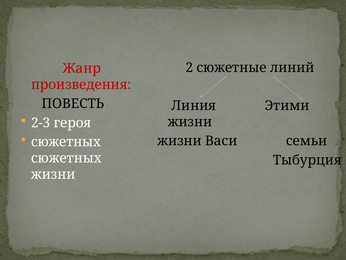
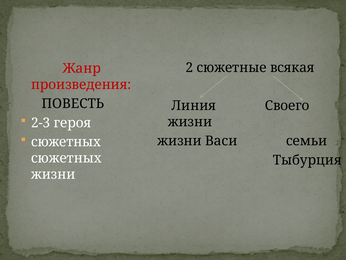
линий: линий -> всякая (292, 67)
Этими: Этими -> Своего (287, 106)
